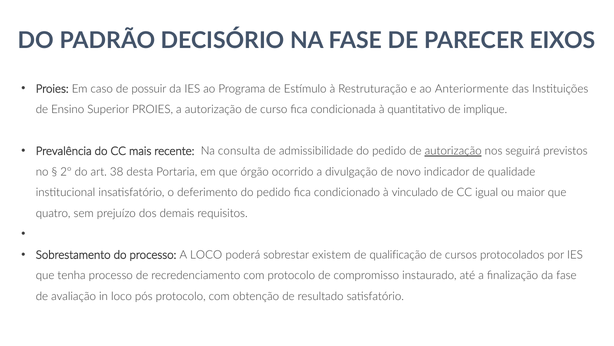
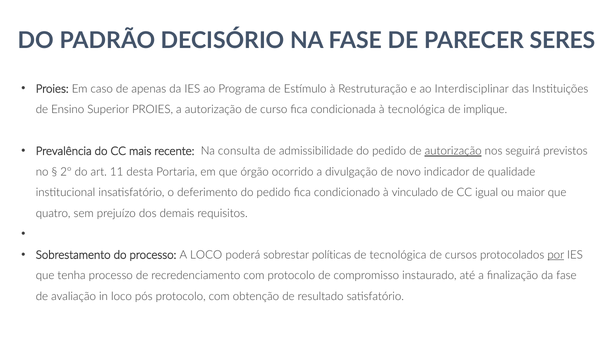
EIXOS: EIXOS -> SERES (562, 41)
possuir: possuir -> apenas (149, 89)
Anteriormente: Anteriormente -> Interdisciplinar (472, 89)
à quantitativo: quantitativo -> tecnológica (416, 109)
38: 38 -> 11 (117, 172)
existem: existem -> políticas (332, 254)
de qualificação: qualificação -> tecnológica (398, 254)
por underline: none -> present (556, 254)
